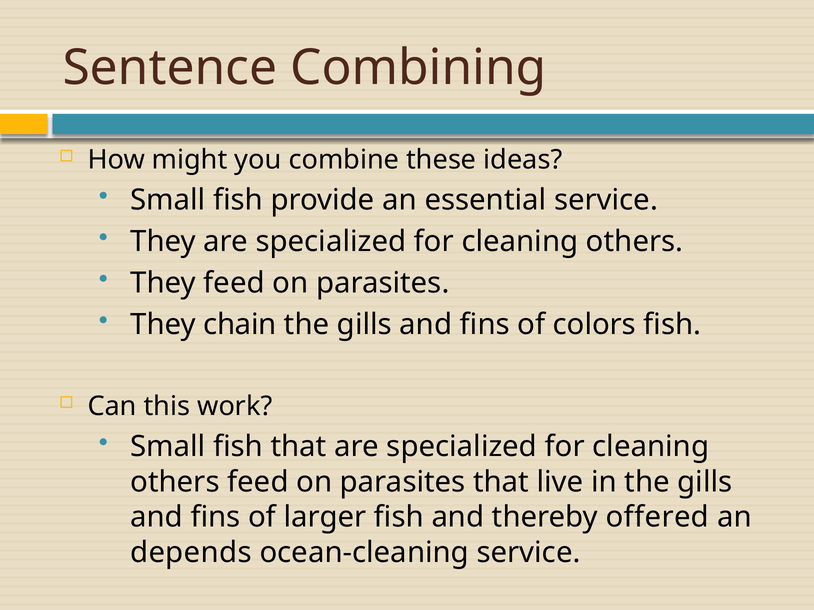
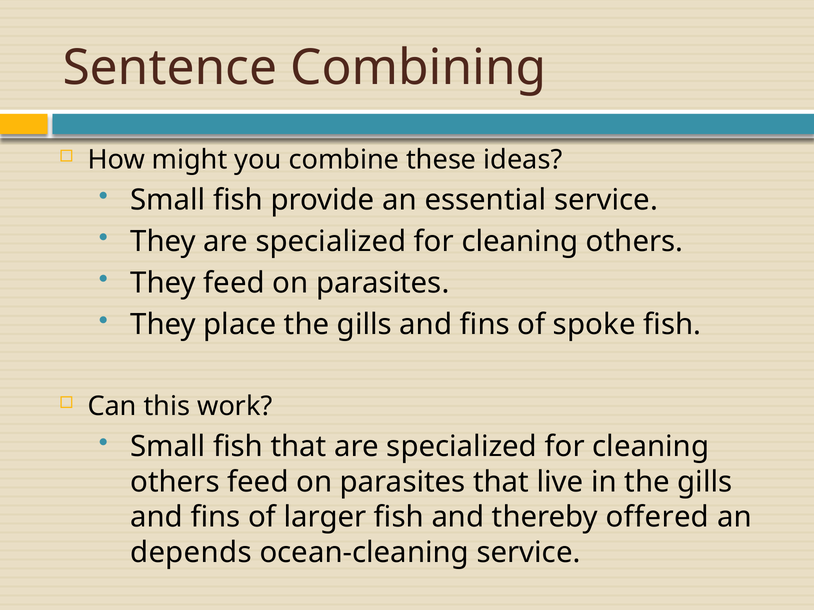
chain: chain -> place (240, 325)
colors: colors -> spoke (594, 325)
